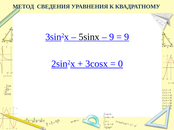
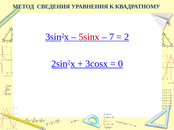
5sinx colour: black -> red (89, 37)
9: 9 -> 7 (112, 37)
9: 9 -> 2 (127, 37)
